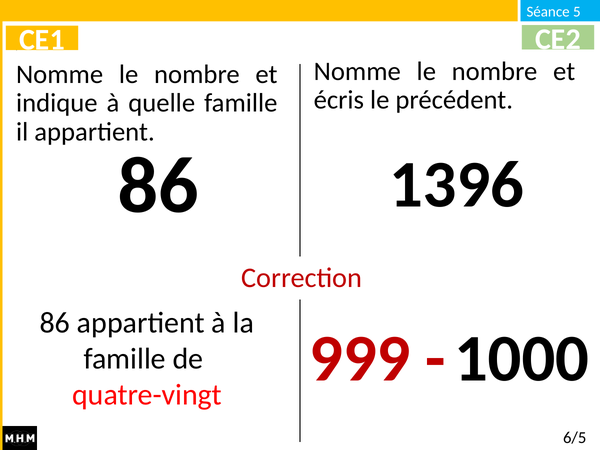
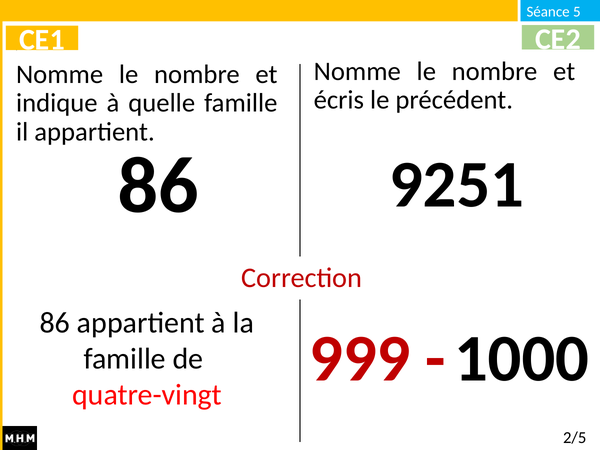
1396: 1396 -> 9251 (457, 185)
6/5: 6/5 -> 2/5 (575, 438)
